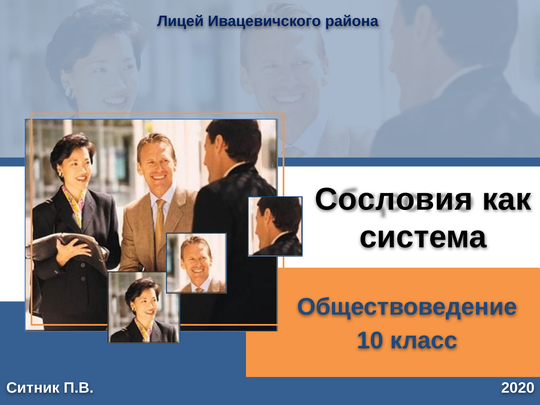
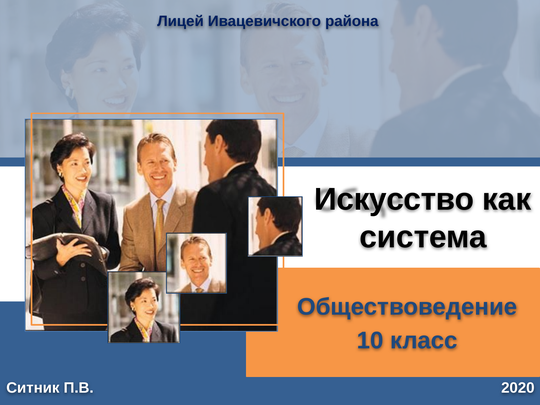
Сословия: Сословия -> Искусство (394, 199)
